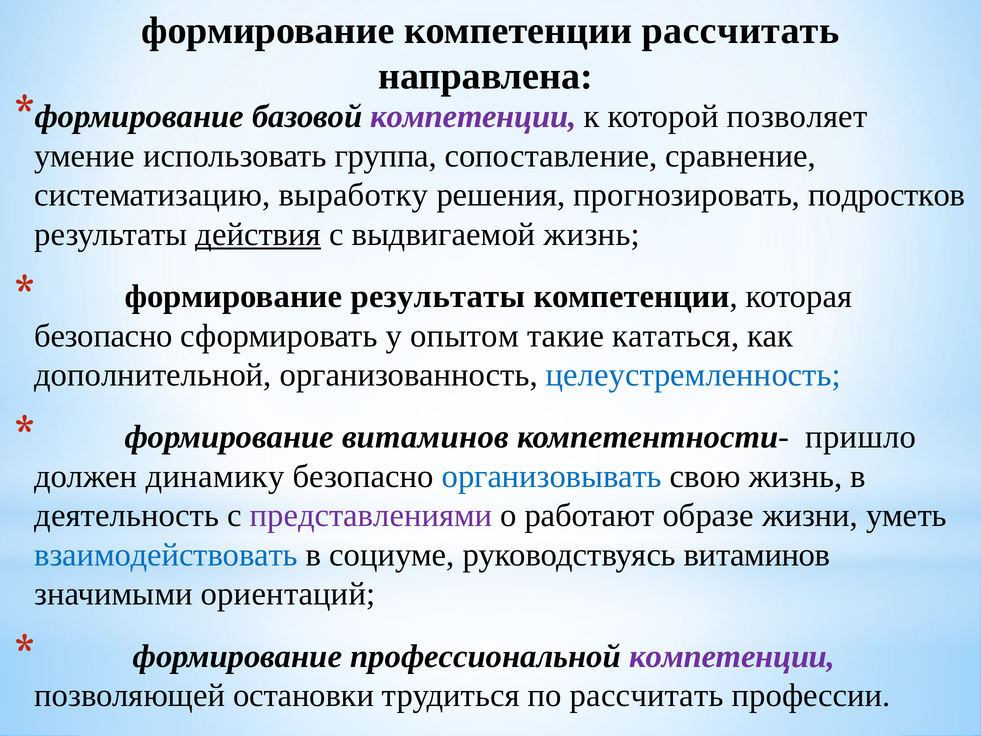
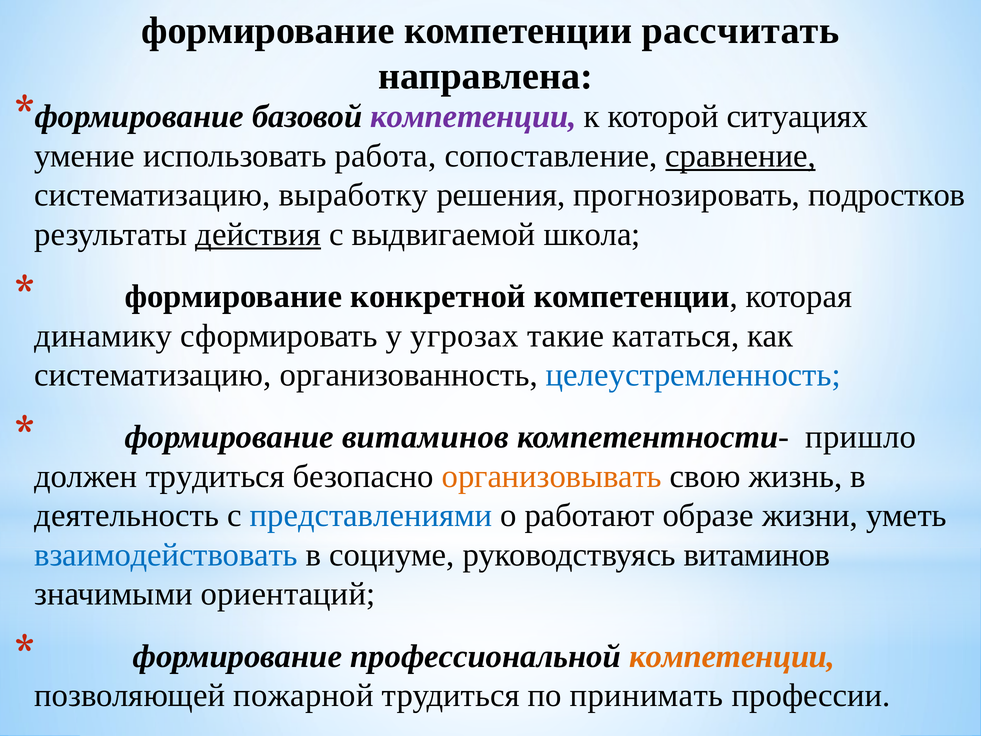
позволяет: позволяет -> ситуациях (797, 117)
группа: группа -> работа (386, 156)
сравнение underline: none -> present (741, 156)
выдвигаемой жизнь: жизнь -> школа (592, 234)
формирование результаты: результаты -> конкретной (438, 296)
безопасно: безопасно -> динамику (103, 336)
опытом: опытом -> угрозах (464, 336)
дополнительной: дополнительной -> систематизацию (153, 375)
должен динамику: динамику -> трудиться (215, 476)
организовывать colour: blue -> orange (552, 476)
представлениями colour: purple -> blue (371, 515)
компетенции colour: purple -> orange (732, 656)
остановки: остановки -> пожарной (303, 695)
по рассчитать: рассчитать -> принимать (647, 695)
